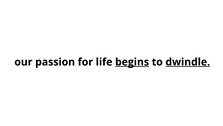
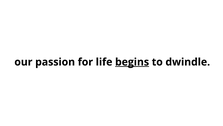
dwindle underline: present -> none (188, 62)
